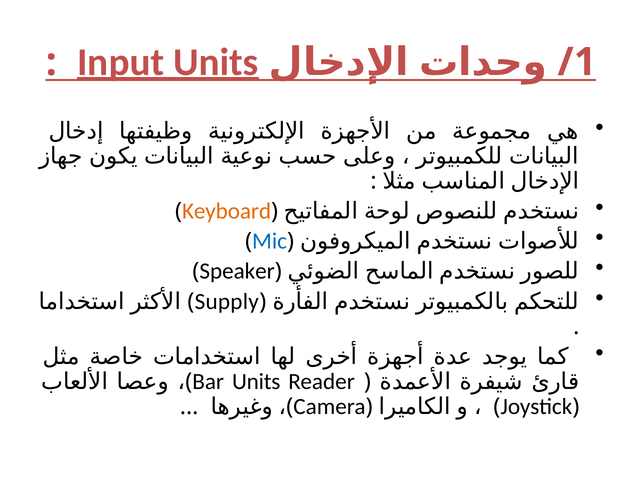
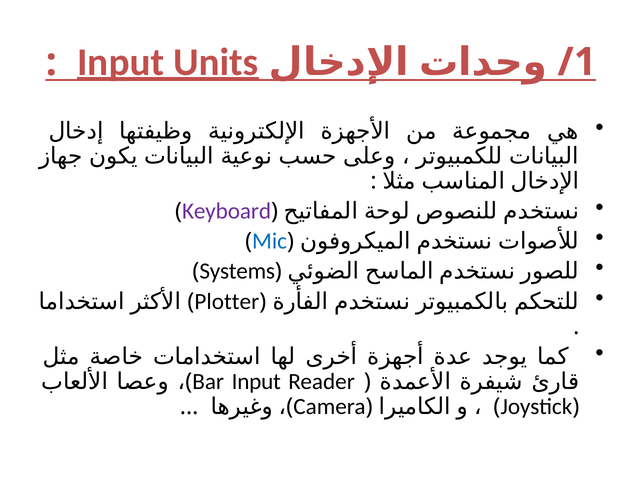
Keyboard colour: orange -> purple (227, 211)
Speaker: Speaker -> Systems (237, 272)
Supply: Supply -> Plotter (227, 302)
Bar Units: Units -> Input (256, 382)
